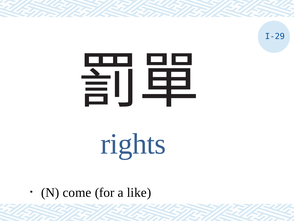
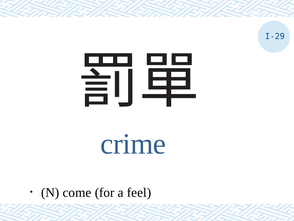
rights: rights -> crime (133, 144)
like: like -> feel (139, 192)
